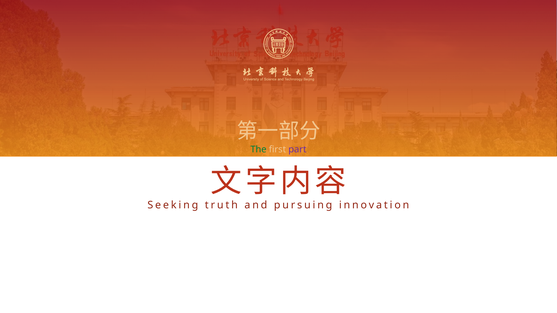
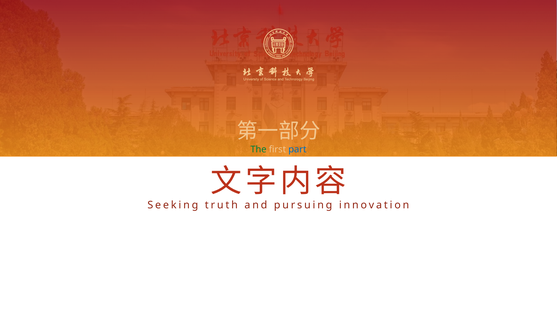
part colour: purple -> blue (297, 149)
